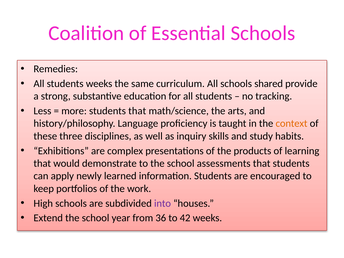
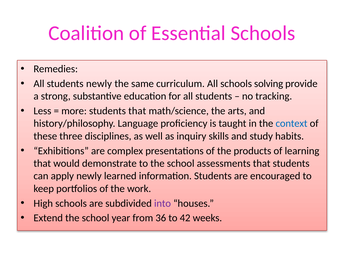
students weeks: weeks -> newly (99, 84)
shared: shared -> solving (269, 84)
context colour: orange -> blue (292, 124)
